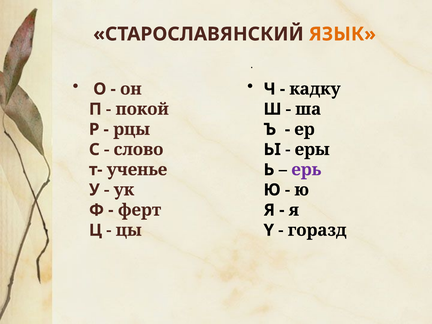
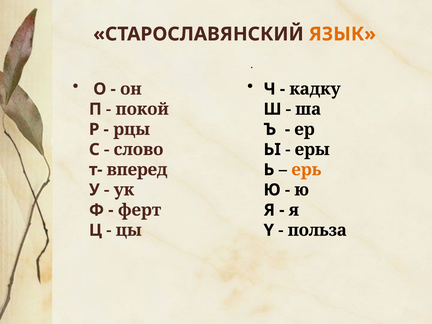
ученье: ученье -> вперед (137, 170)
ерь colour: purple -> orange (306, 170)
горазд: горазд -> польза (317, 230)
